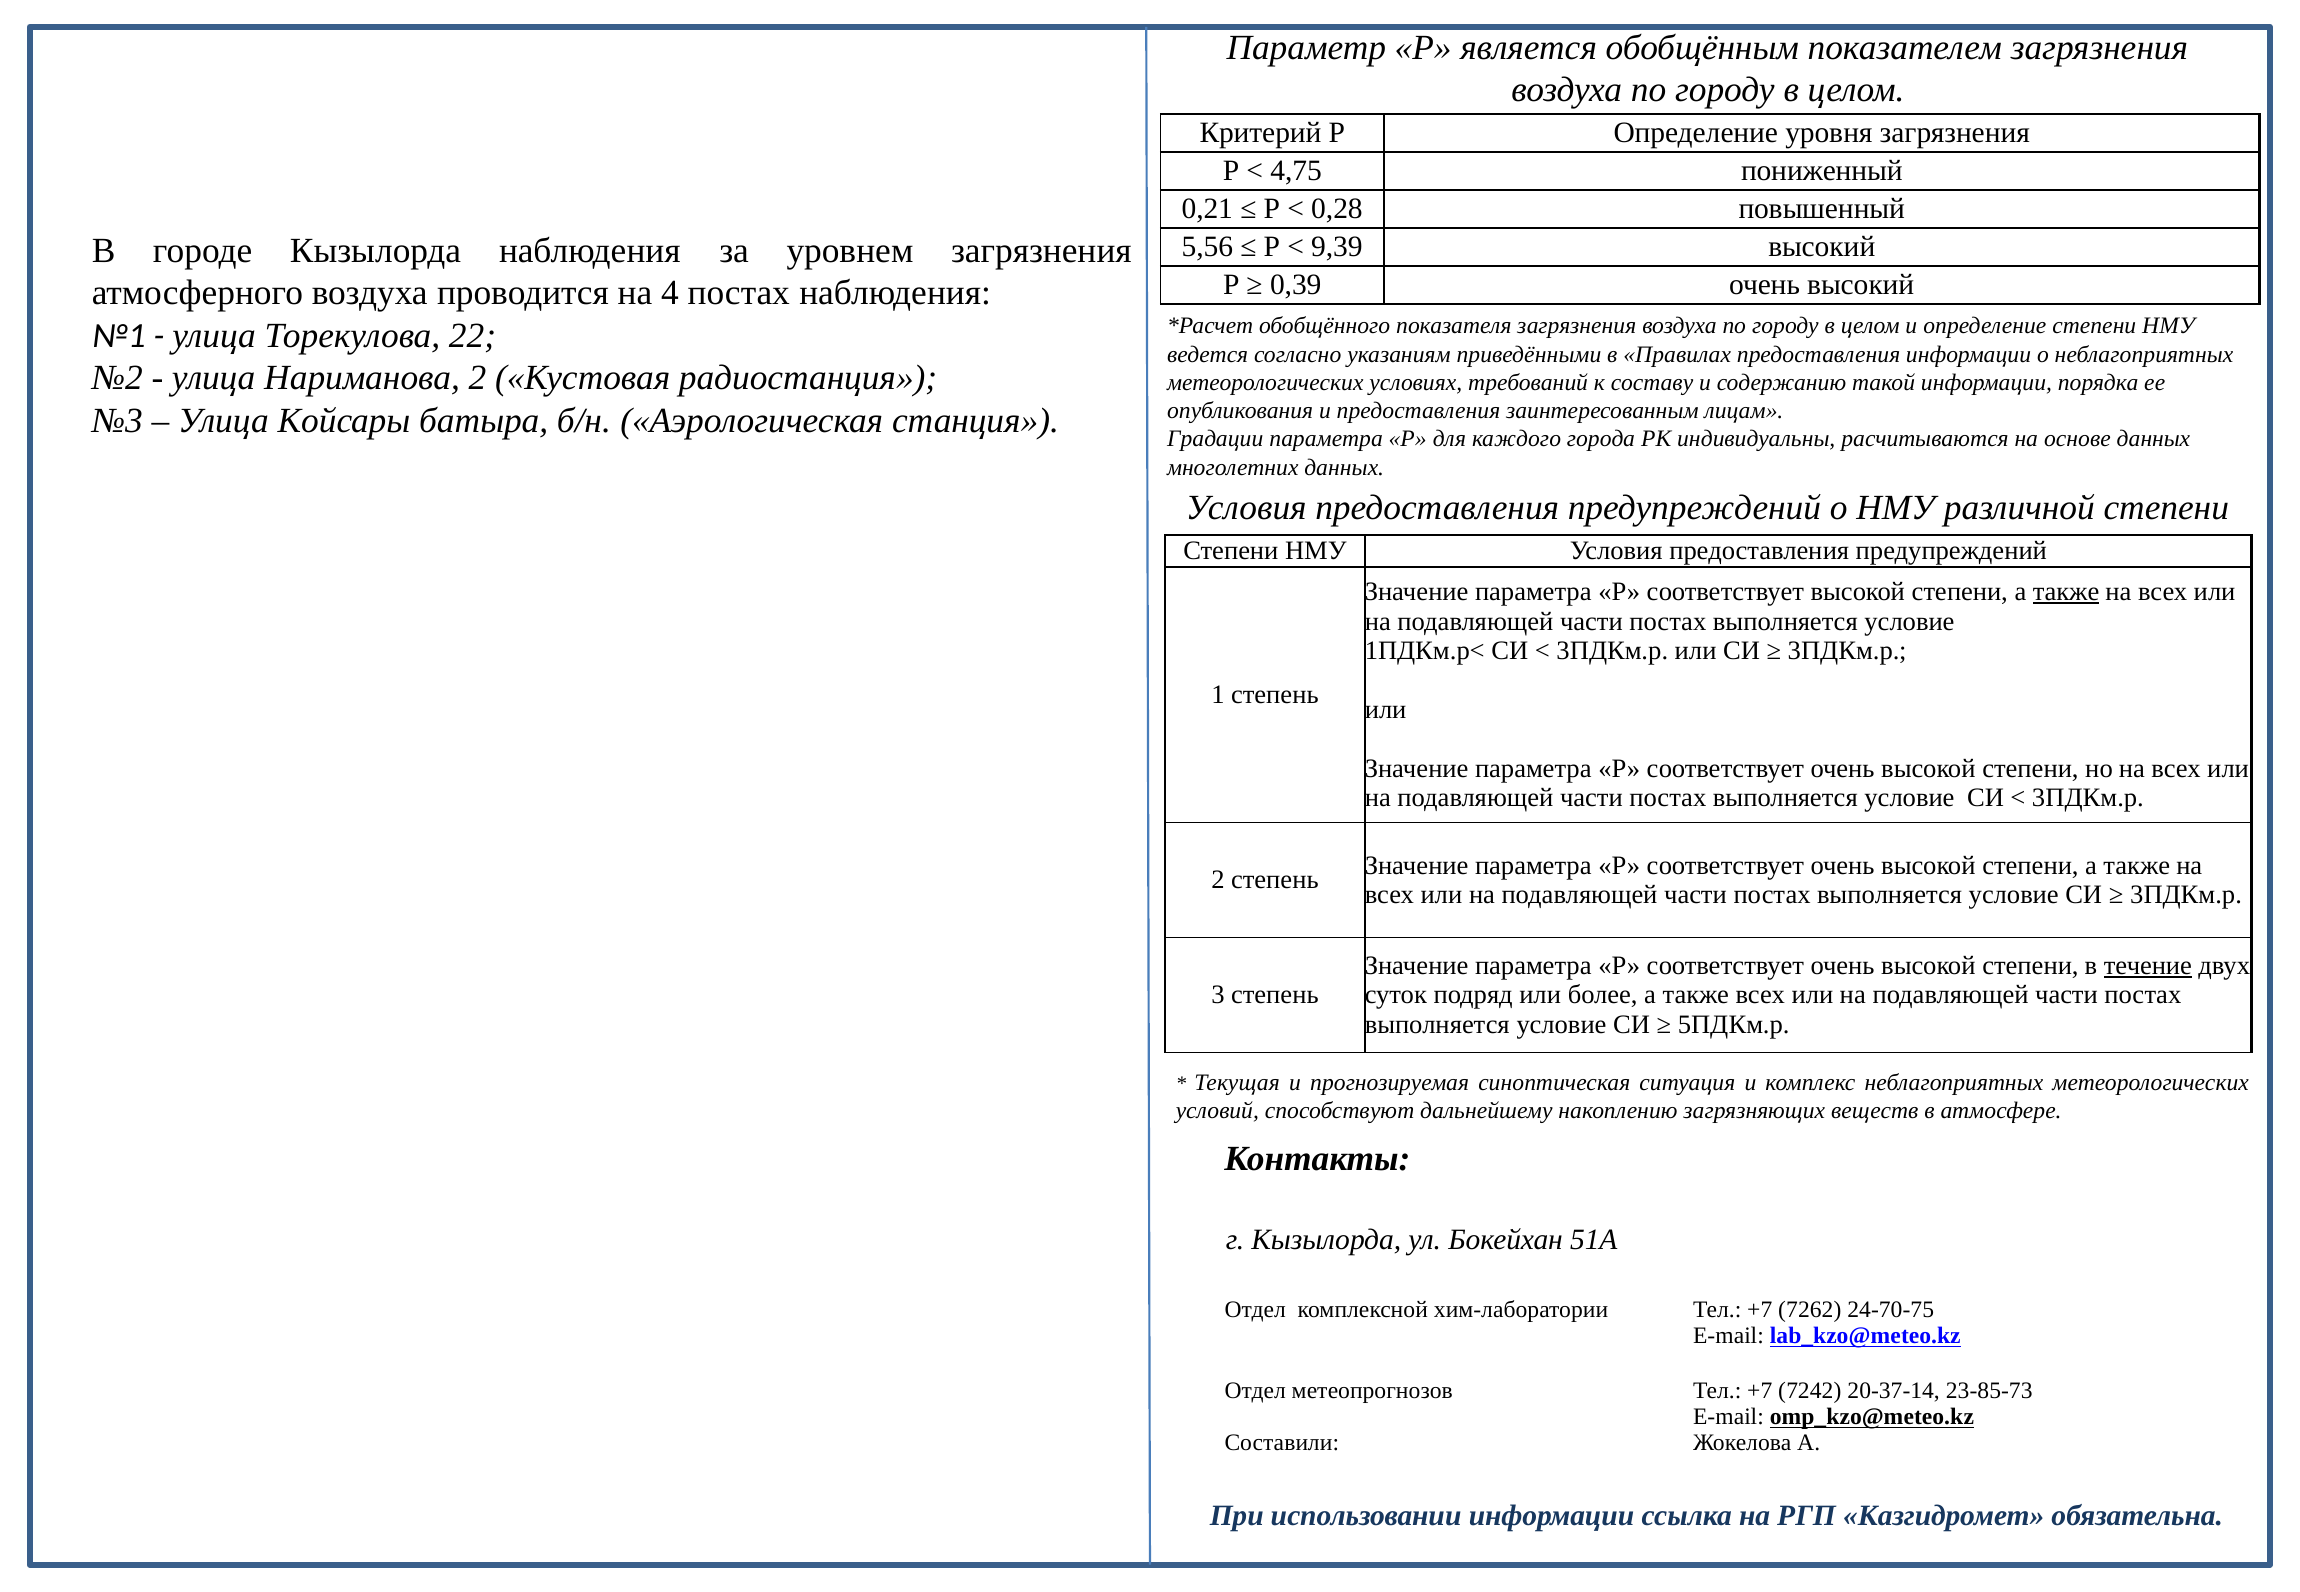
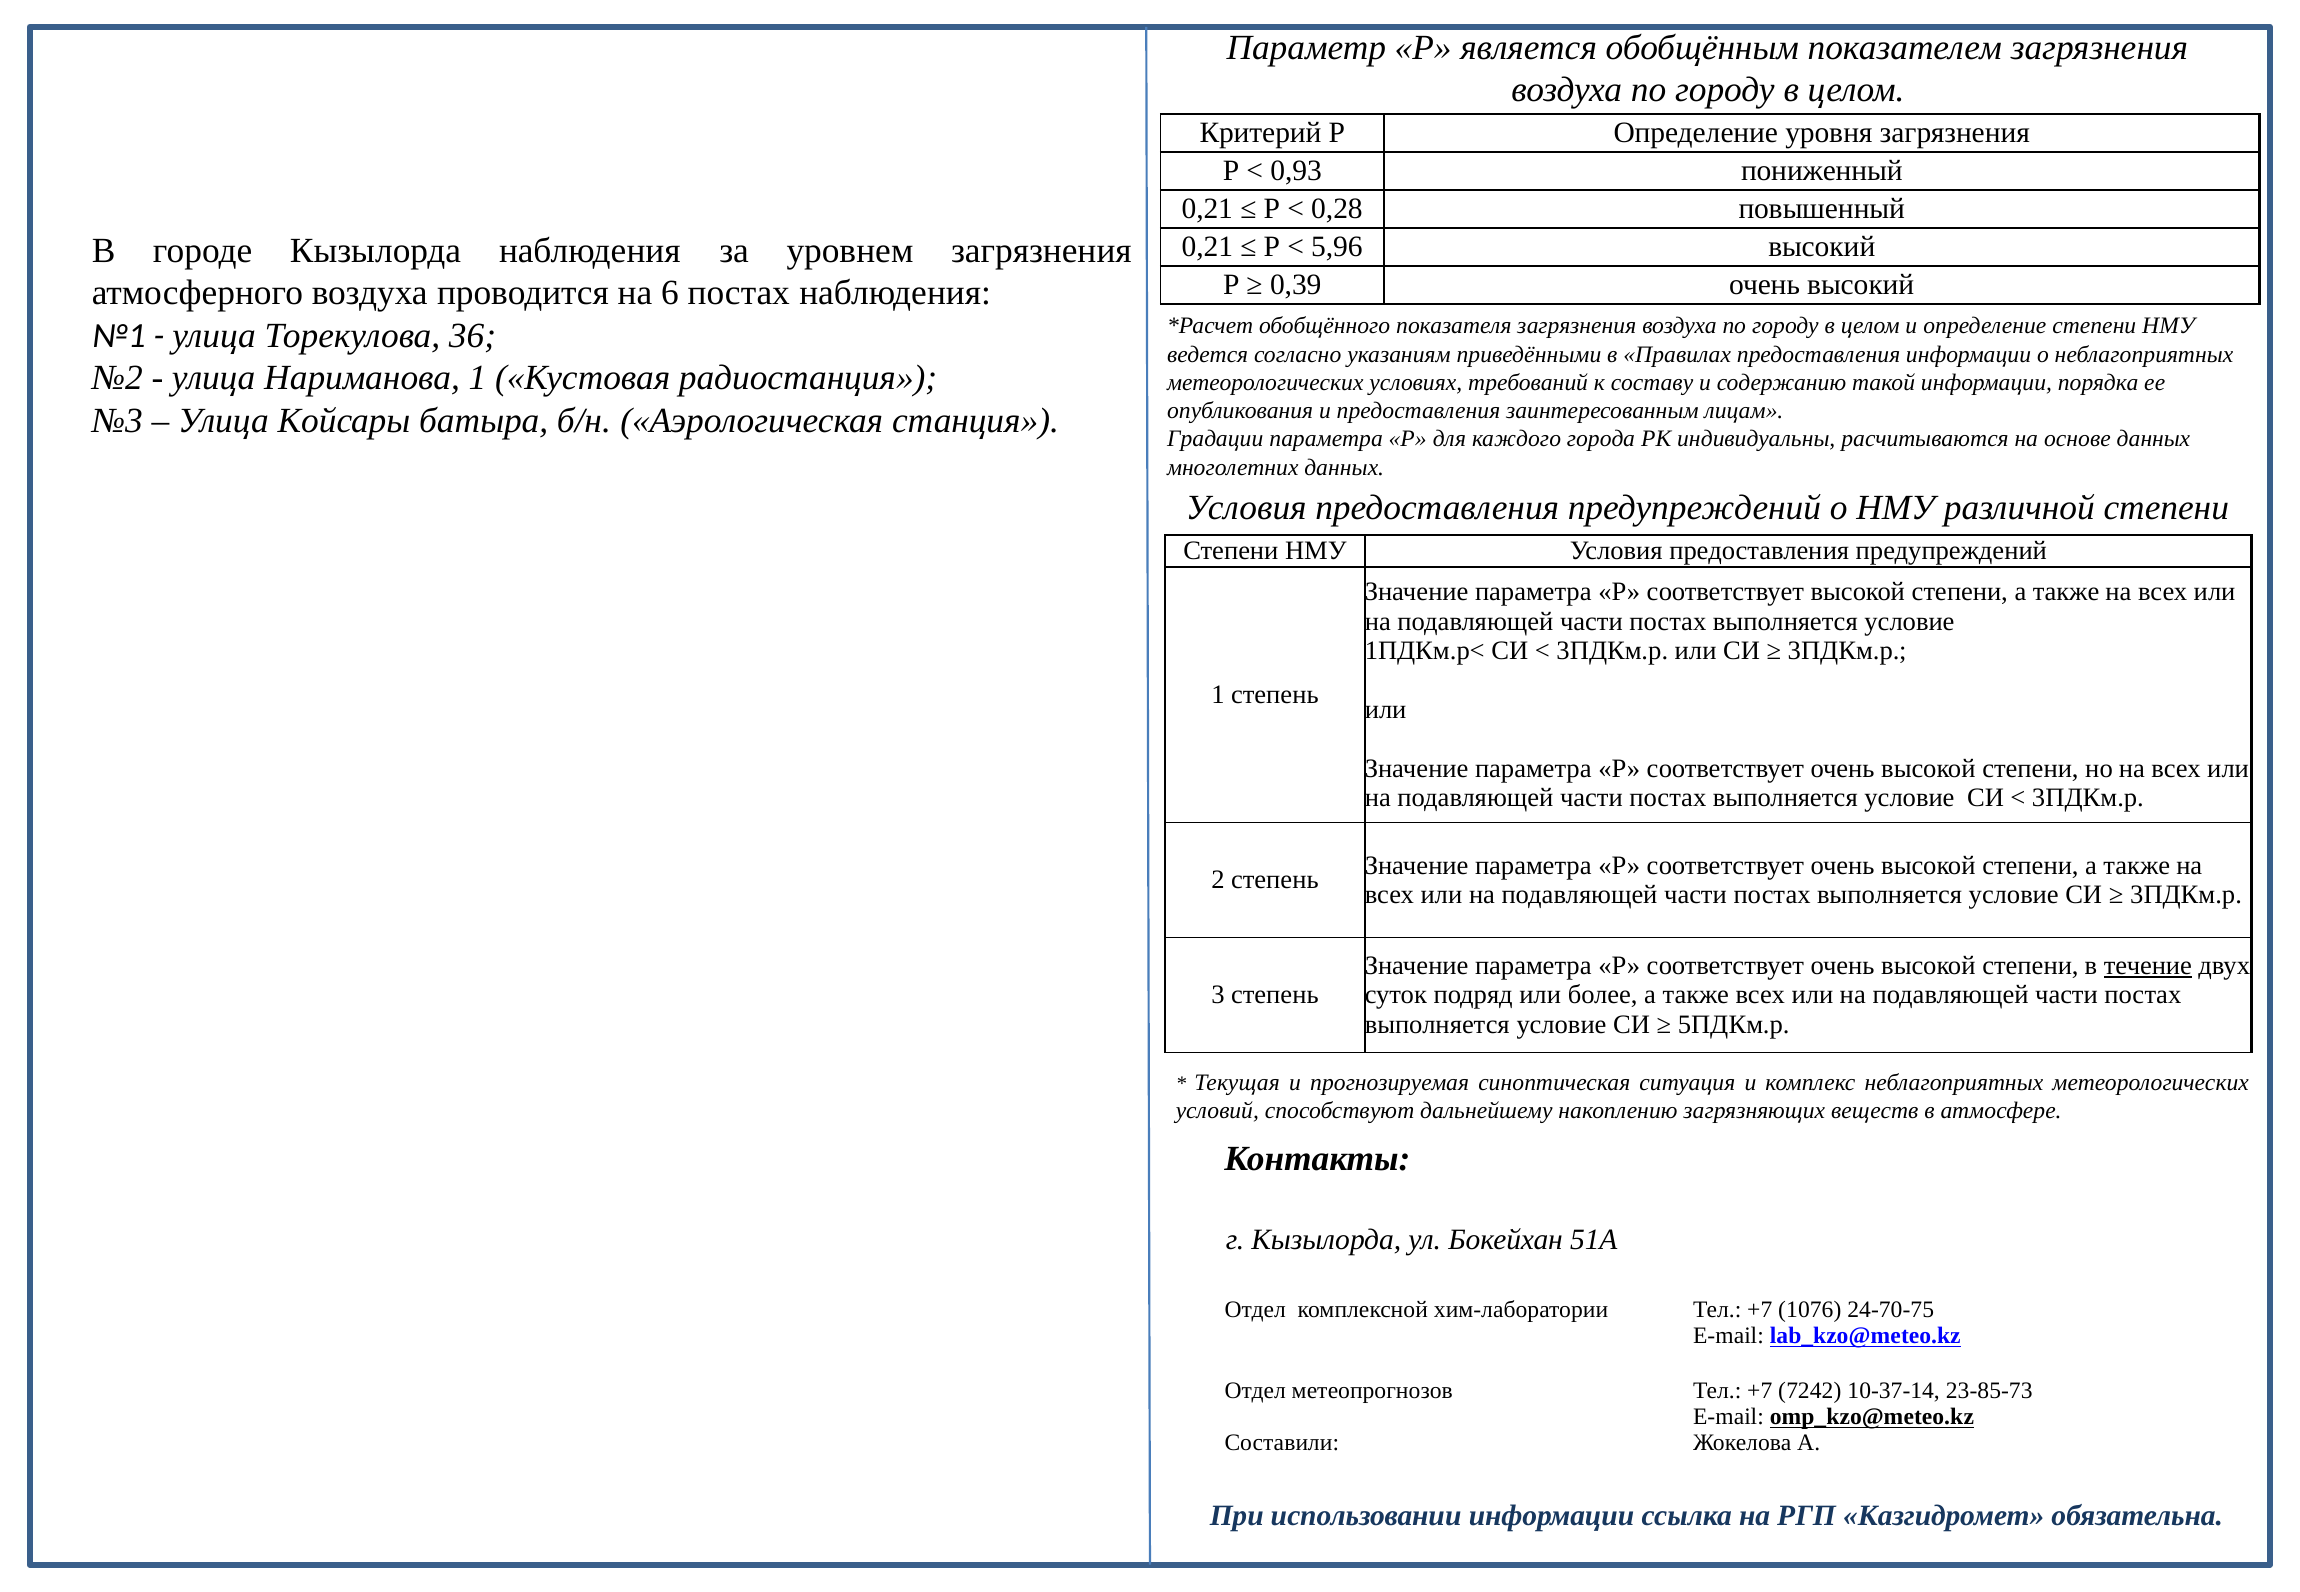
4,75: 4,75 -> 0,93 (1296, 171)
5,56: 5,56 -> 0,21 (1207, 247)
9,39: 9,39 -> 5,96 (1337, 247)
4: 4 -> 6 (670, 293)
22: 22 -> 36 (473, 336)
Нариманова 2: 2 -> 1 (478, 378)
также underline: present -> none (2066, 592)
7262: 7262 -> 1076 (1810, 1310)
20-37-14: 20-37-14 -> 10-37-14 (1894, 1391)
